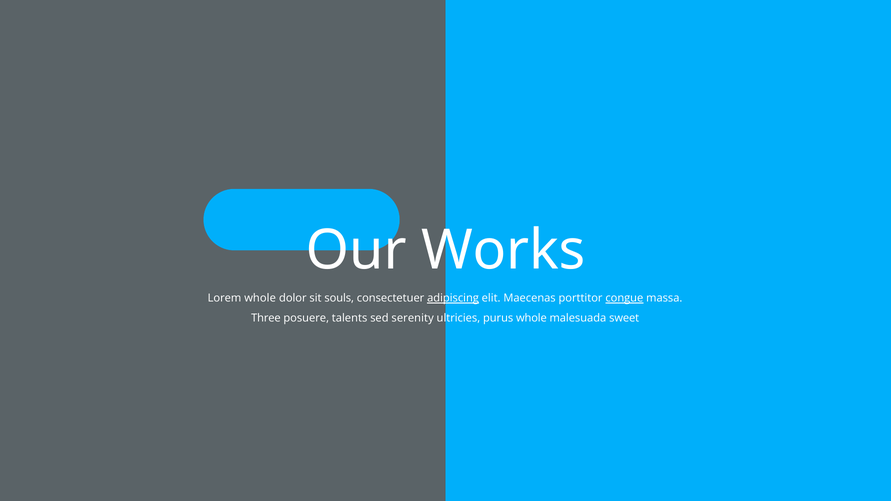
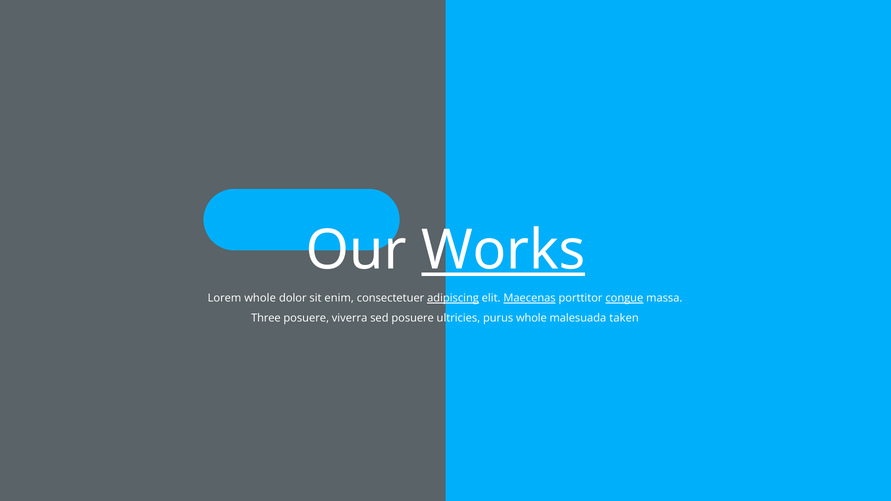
Works underline: none -> present (503, 250)
souls: souls -> enim (339, 298)
Maecenas underline: none -> present (530, 298)
talents: talents -> viverra (350, 318)
sed serenity: serenity -> posuere (413, 318)
sweet: sweet -> taken (624, 318)
